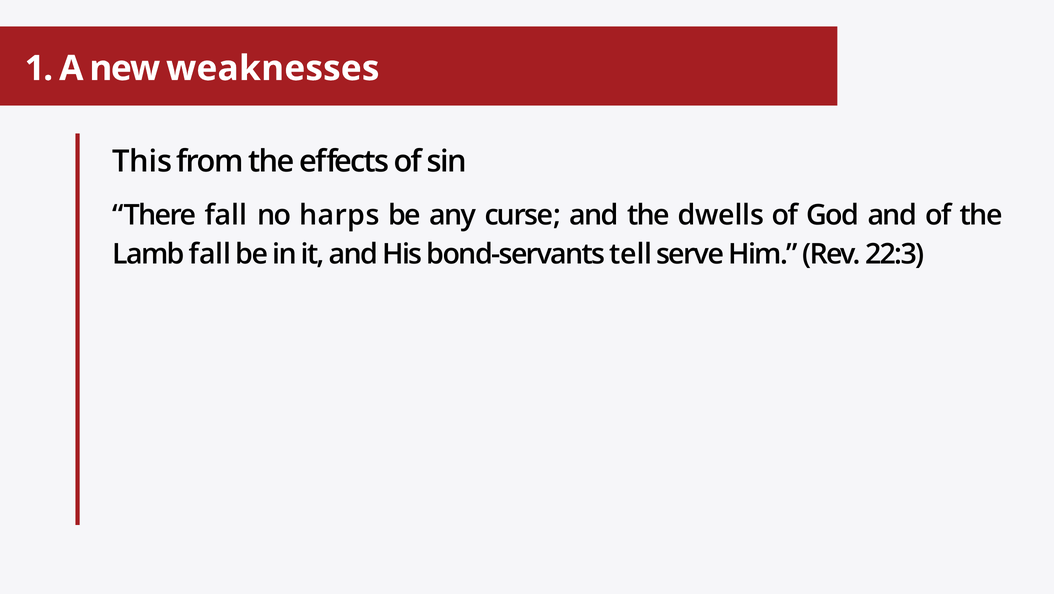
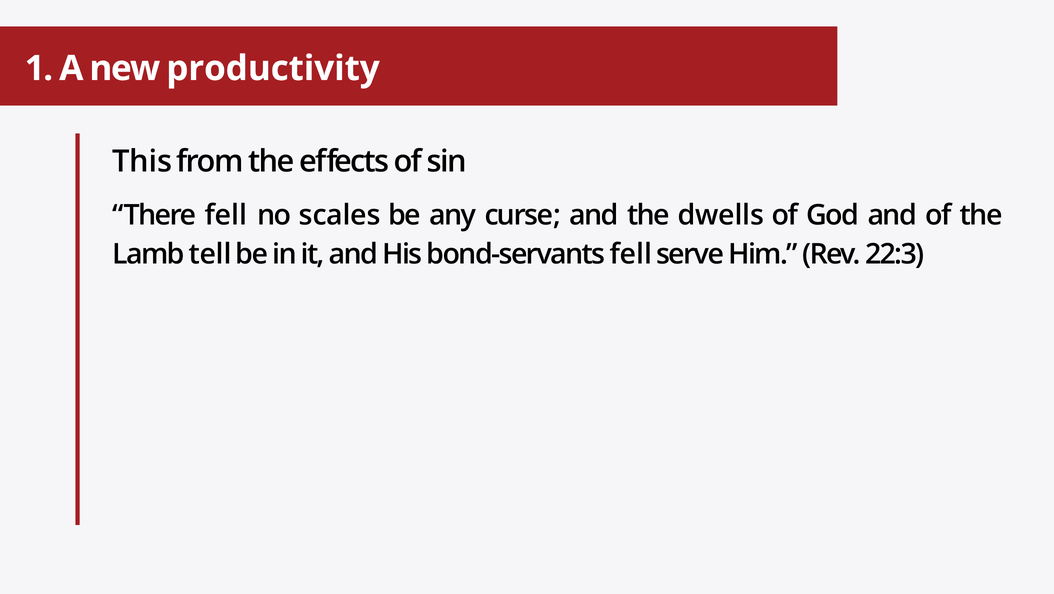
weaknesses: weaknesses -> productivity (273, 68)
There fall: fall -> fell (226, 215)
harps: harps -> scales (340, 215)
Lamb fall: fall -> tell (210, 255)
bond-servants tell: tell -> fell (631, 255)
